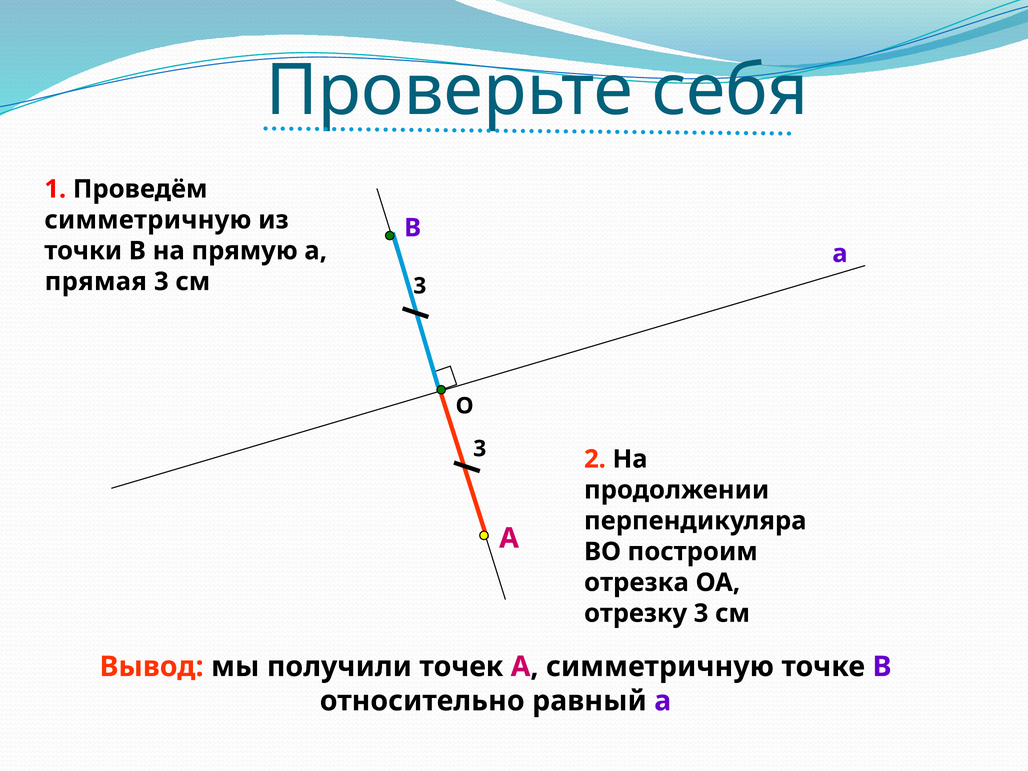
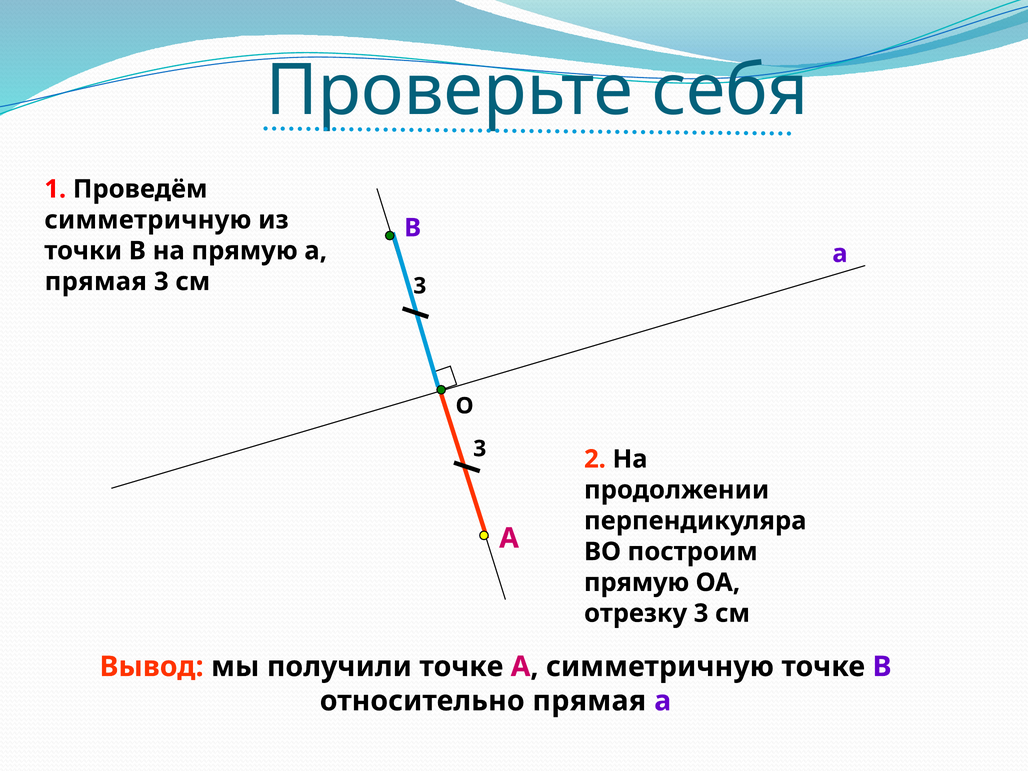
отрезка: отрезка -> прямую (637, 582)
получили точек: точек -> точке (461, 667)
относительно равный: равный -> прямая (589, 701)
